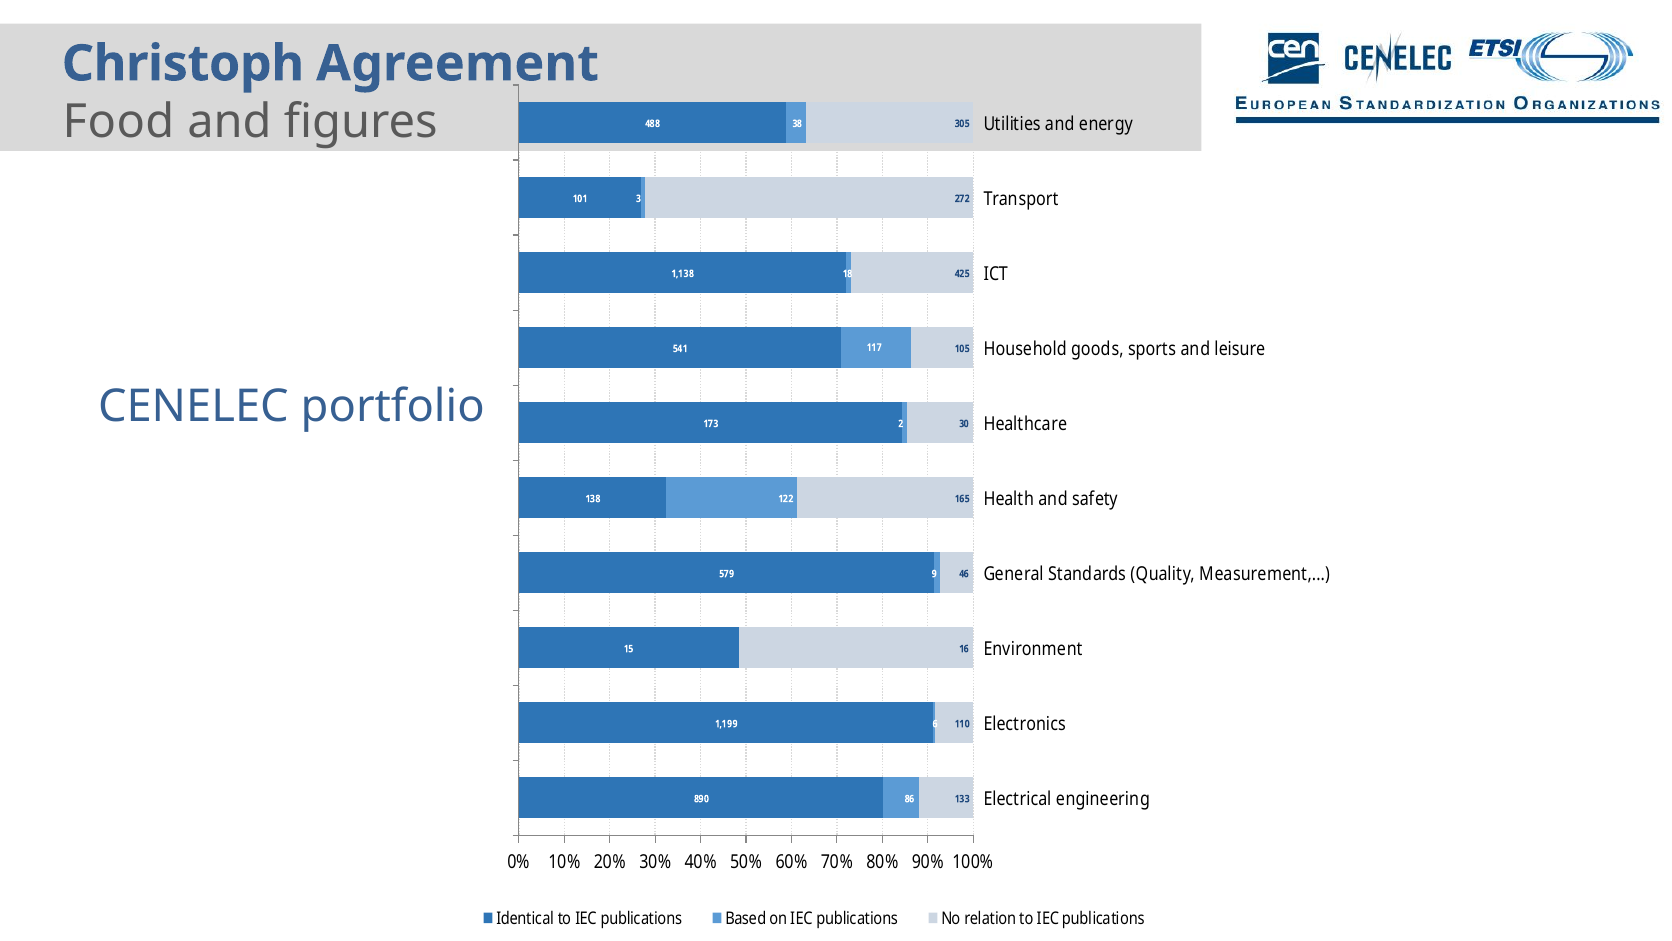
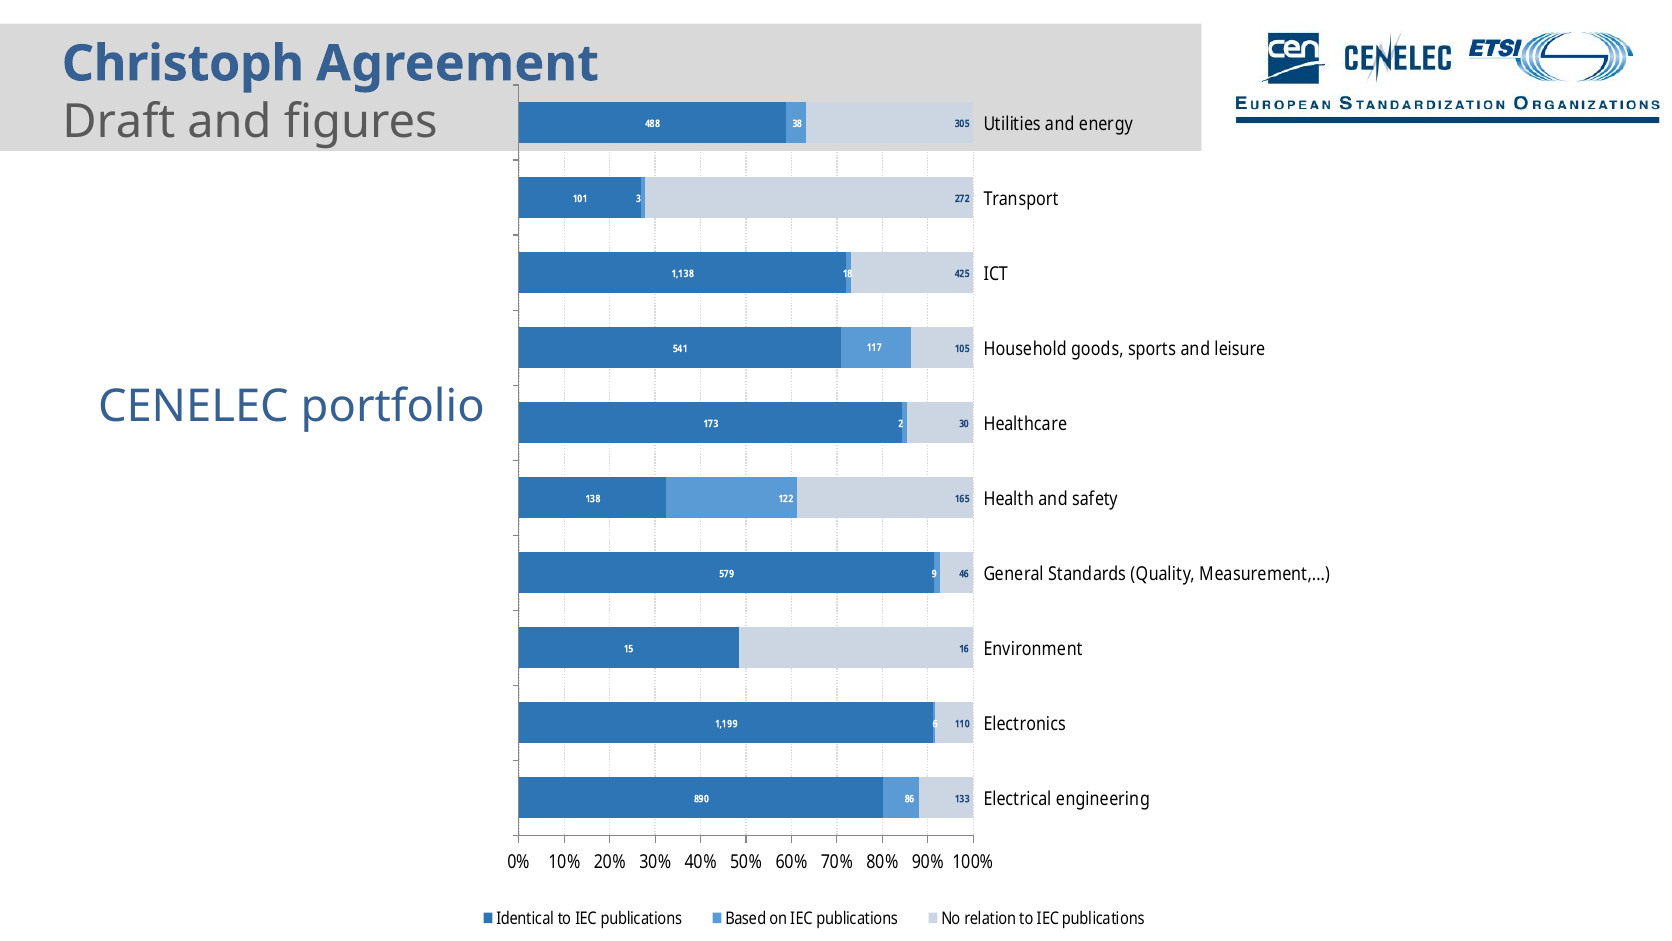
Food: Food -> Draft (119, 122)
